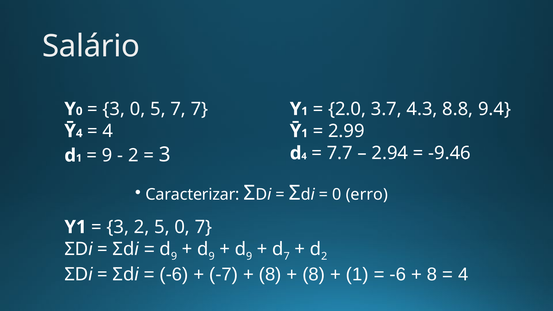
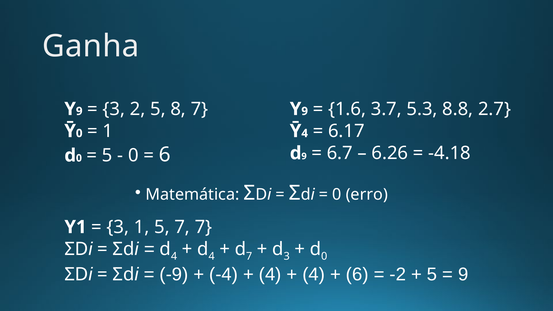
Salário: Salário -> Ganha (91, 46)
0: 0 -> 9 (79, 111)
3 0: 0 -> 2 (138, 109)
5 7: 7 -> 8 (178, 109)
1: 1 -> 9 (305, 111)
2.0: 2.0 -> 1.6 (347, 109)
4.3: 4.3 -> 5.3 (422, 109)
9.4: 9.4 -> 2.7 (495, 109)
4: 4 -> 0 (79, 133)
4: 4 -> 1 (108, 131)
1: 1 -> 4 (305, 133)
2.99: 2.99 -> 6.17 (346, 131)
4: 4 -> 9 (304, 156)
7.7: 7.7 -> 6.7 (340, 153)
2.94: 2.94 -> 6.26 (390, 153)
-9.46: -9.46 -> -4.18 (450, 153)
1: 1 -> 0 (79, 158)
9: 9 -> 5 (107, 156)
2: 2 -> 0 (133, 156)
3: 3 -> 6 (165, 155)
Caracterizar: Caracterizar -> Matemática (192, 195)
3 2: 2 -> 1 (142, 227)
5 0: 0 -> 7 (182, 227)
9: 9 -> 4 (174, 256)
9: 9 -> 4 (212, 256)
9: 9 -> 7 (249, 256)
7: 7 -> 3 (287, 256)
2: 2 -> 0 (324, 256)
-6: -6 -> -9 (174, 274)
-7: -7 -> -4 (224, 274)
8: 8 -> 4 (270, 274)
8: 8 -> 4 (314, 274)
1: 1 -> 6 (357, 274)
-6: -6 -> -2 (398, 274)
8: 8 -> 5 (432, 274)
4: 4 -> 9 (463, 274)
